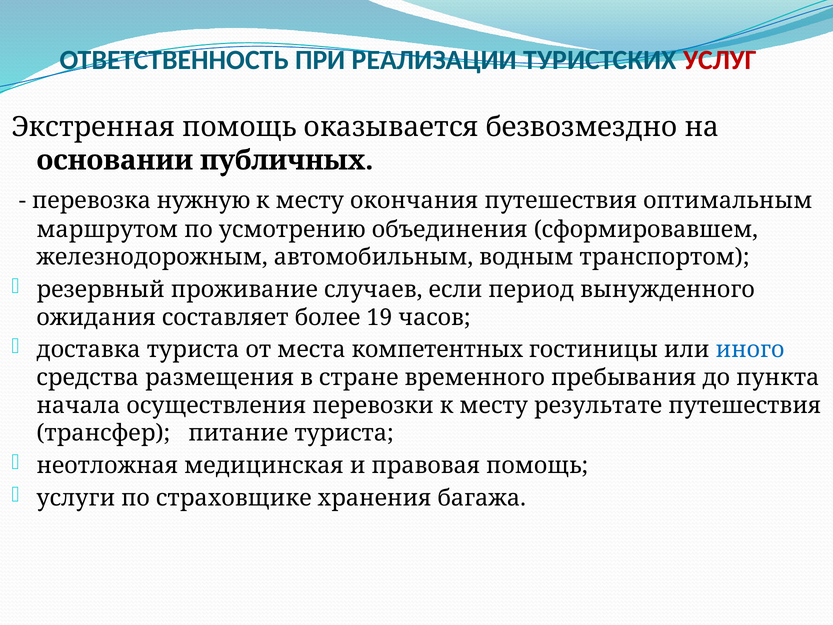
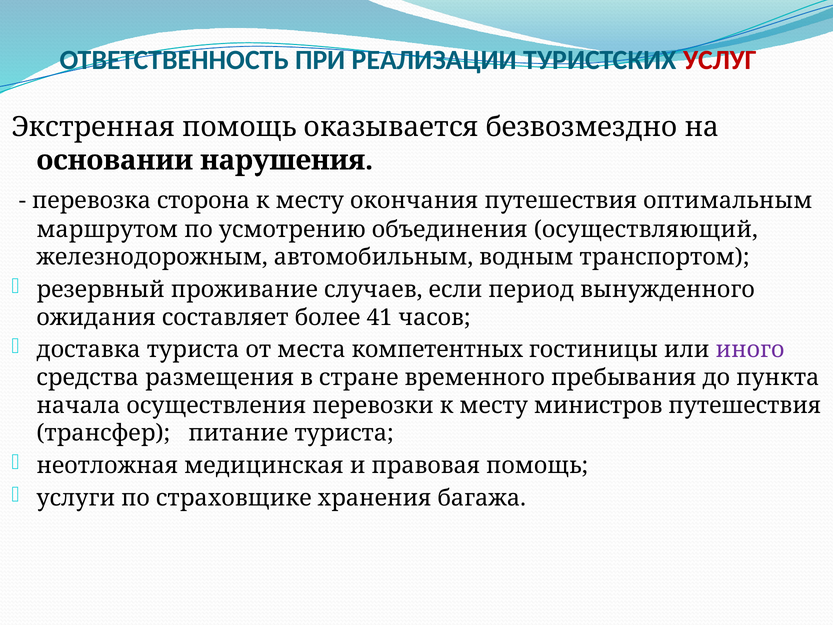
публичных: публичных -> нарушения (287, 160)
нужную: нужную -> сторона (203, 201)
сформировавшем: сформировавшем -> осуществляющий (646, 229)
19: 19 -> 41 (379, 317)
иного colour: blue -> purple (750, 350)
результате: результате -> министров (598, 405)
